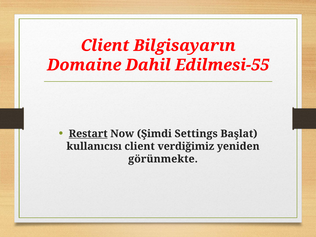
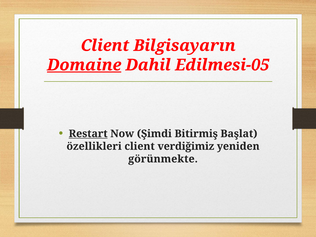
Domaine underline: none -> present (84, 65)
Edilmesi-55: Edilmesi-55 -> Edilmesi-05 (222, 65)
Settings: Settings -> Bitirmiş (196, 134)
kullanıcısı: kullanıcısı -> özellikleri (94, 146)
